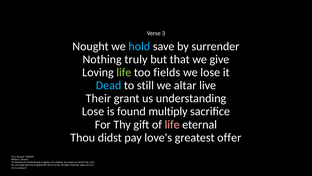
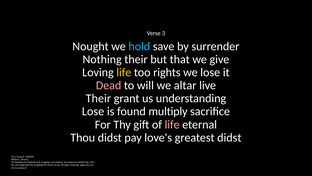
Nothing truly: truly -> their (136, 59)
life colour: light green -> yellow (124, 72)
too fields: fields -> rights (167, 72)
Dead colour: light blue -> pink (109, 85)
still: still -> will (145, 85)
greatest offer: offer -> didst (229, 137)
